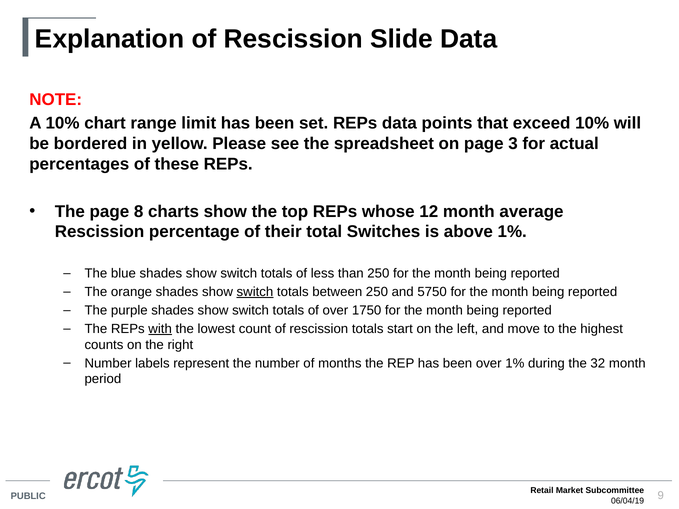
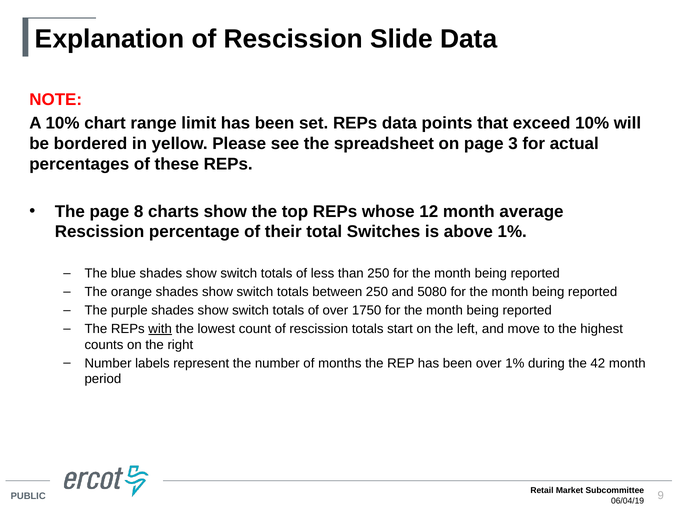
switch underline: present -> none (255, 292)
5750: 5750 -> 5080 (432, 292)
32: 32 -> 42 (598, 363)
